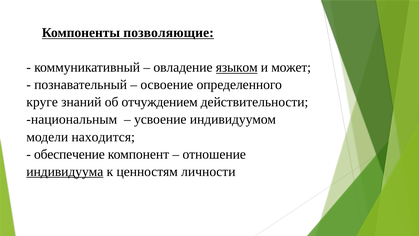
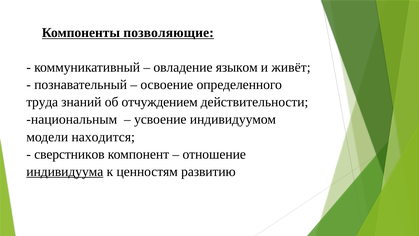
языком underline: present -> none (237, 67)
может: может -> живёт (291, 67)
круге: круге -> труда (42, 102)
обеспечение: обеспечение -> сверстников (69, 154)
личности: личности -> развитию (208, 171)
